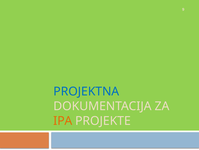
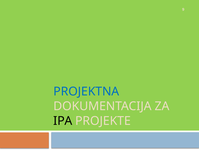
IPA colour: orange -> black (63, 120)
